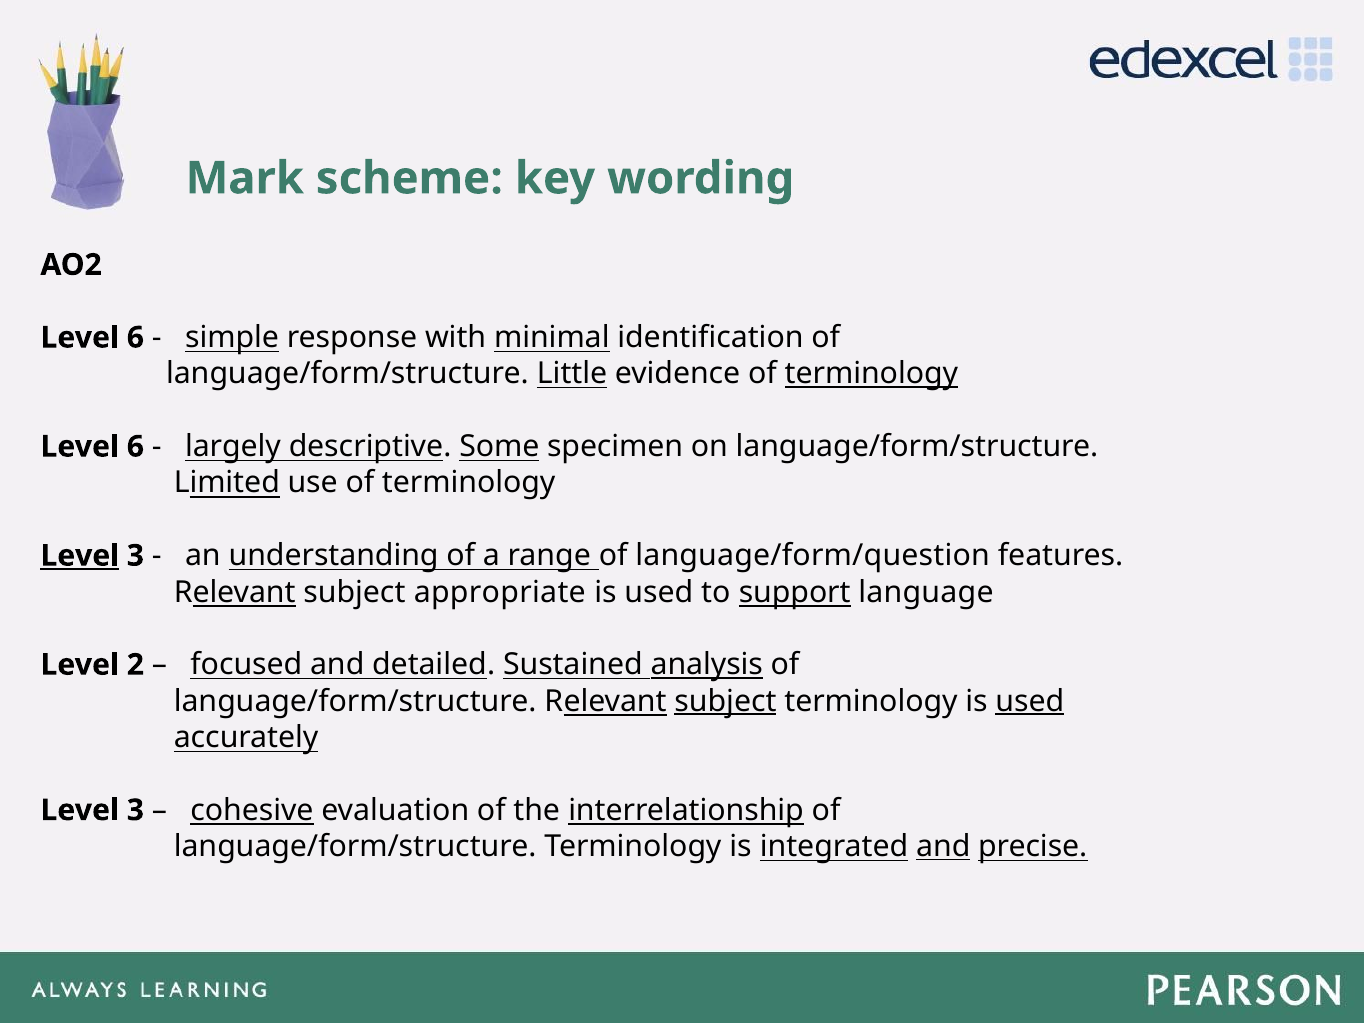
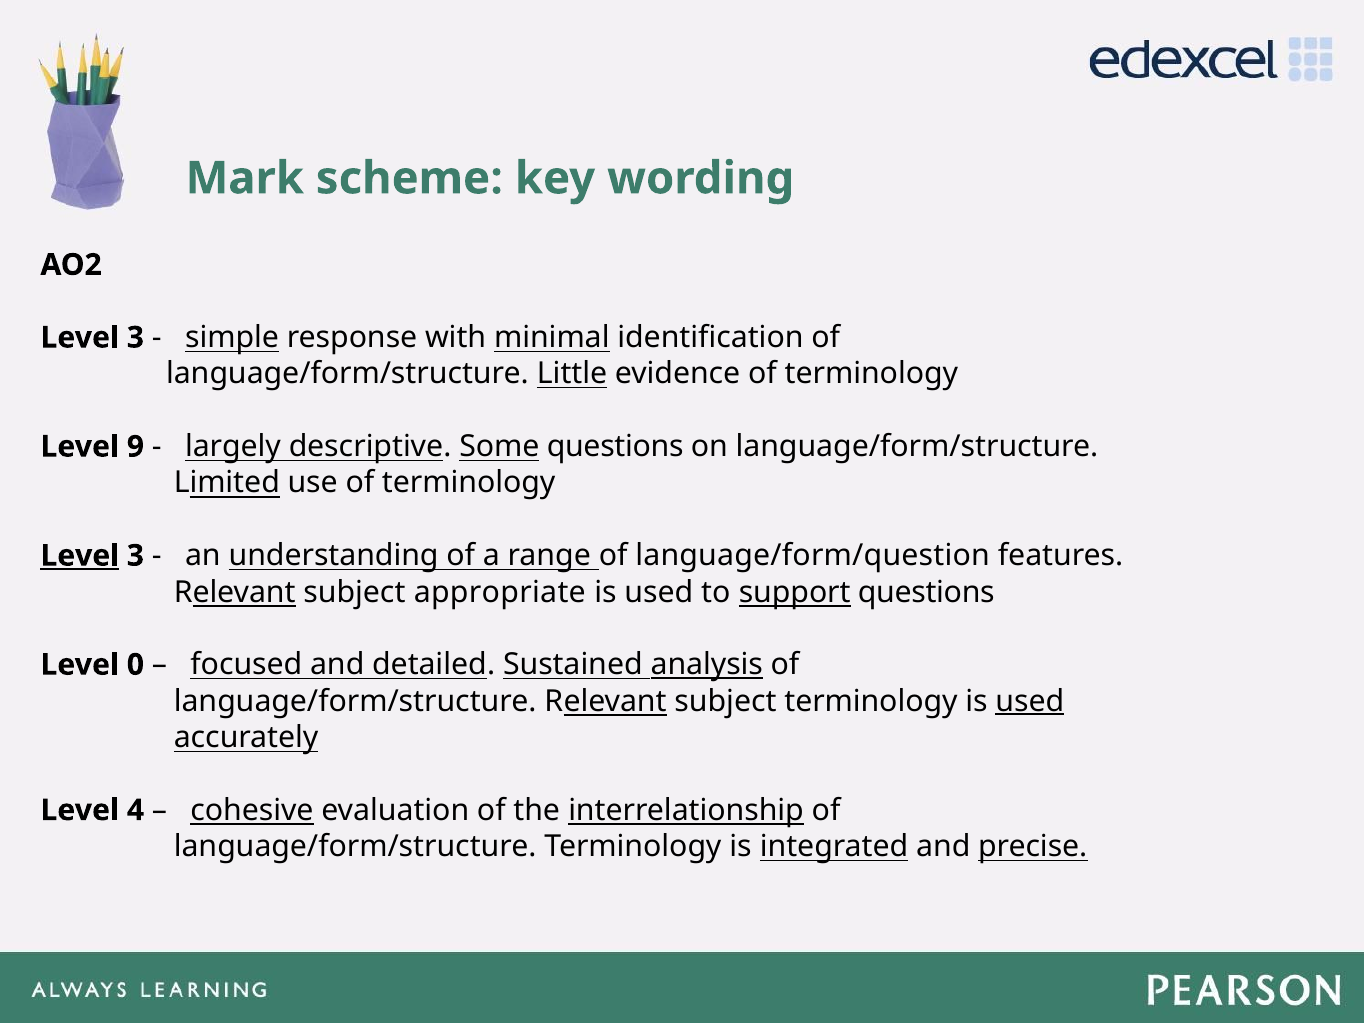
6: 6 -> 3 (135, 338)
terminology underline: present -> none (871, 374)
6: 6 -> 9 (135, 447)
Some specimen: specimen -> questions (615, 447)
support language: language -> questions (926, 592)
2: 2 -> 0 (135, 665)
subject underline: present -> none (725, 701)
3: 3 -> 4 (135, 810)
and underline: present -> none (943, 847)
